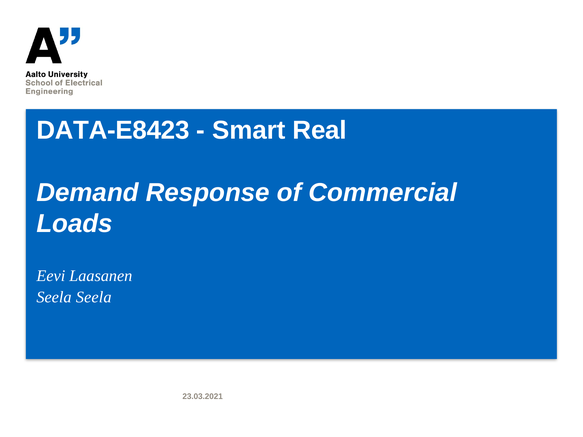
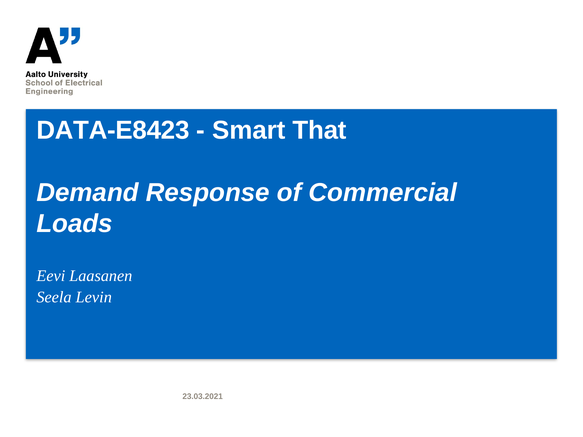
Real: Real -> That (320, 130)
Seela Seela: Seela -> Levin (94, 297)
